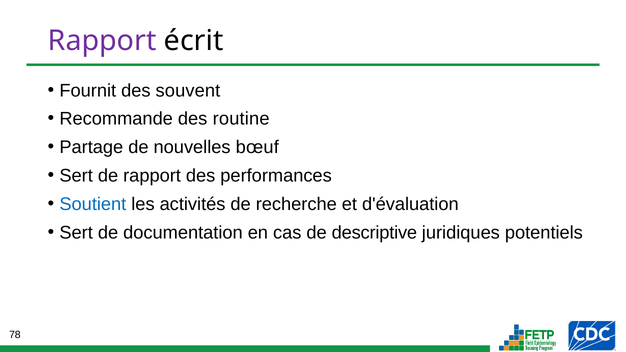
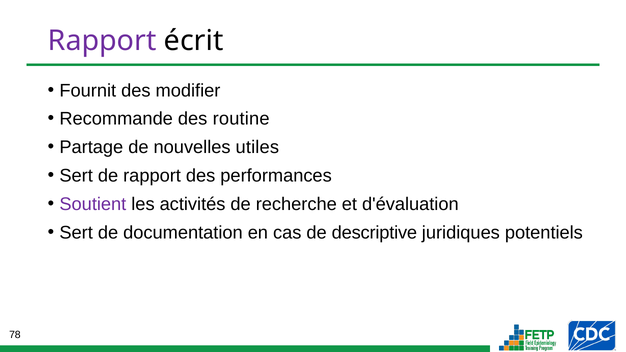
souvent: souvent -> modifier (188, 91)
bœuf: bœuf -> utiles (257, 147)
Soutient colour: blue -> purple (93, 204)
